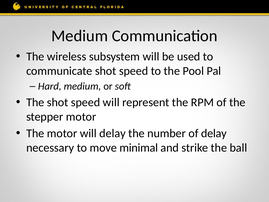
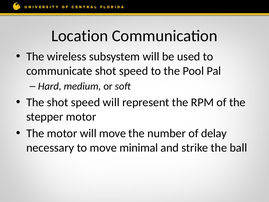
Medium: Medium -> Location (80, 36)
will delay: delay -> move (113, 133)
